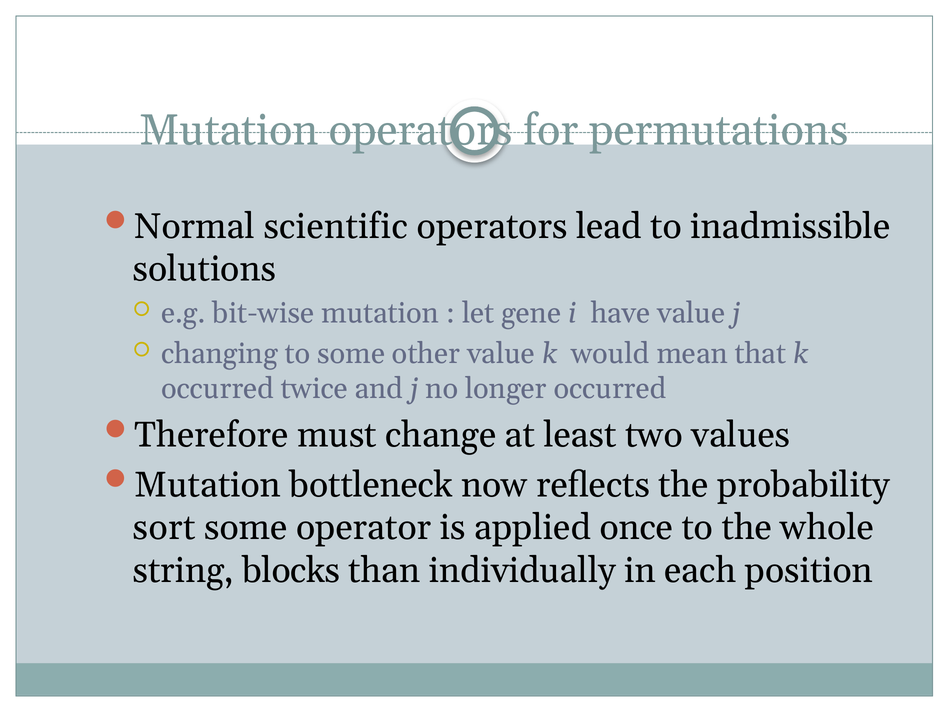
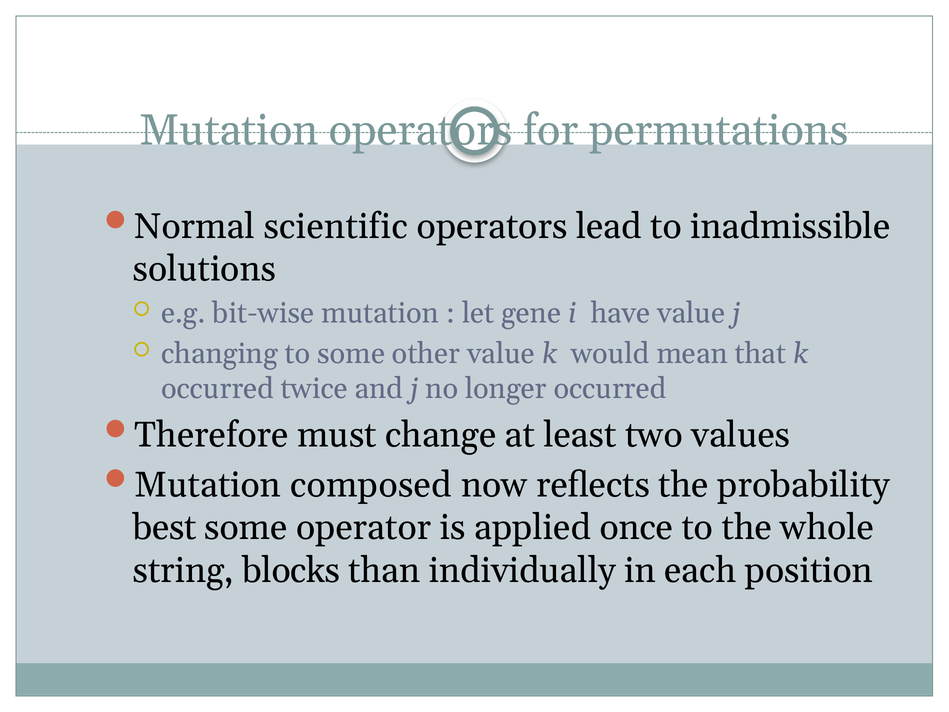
bottleneck: bottleneck -> composed (371, 485)
sort: sort -> best (164, 527)
